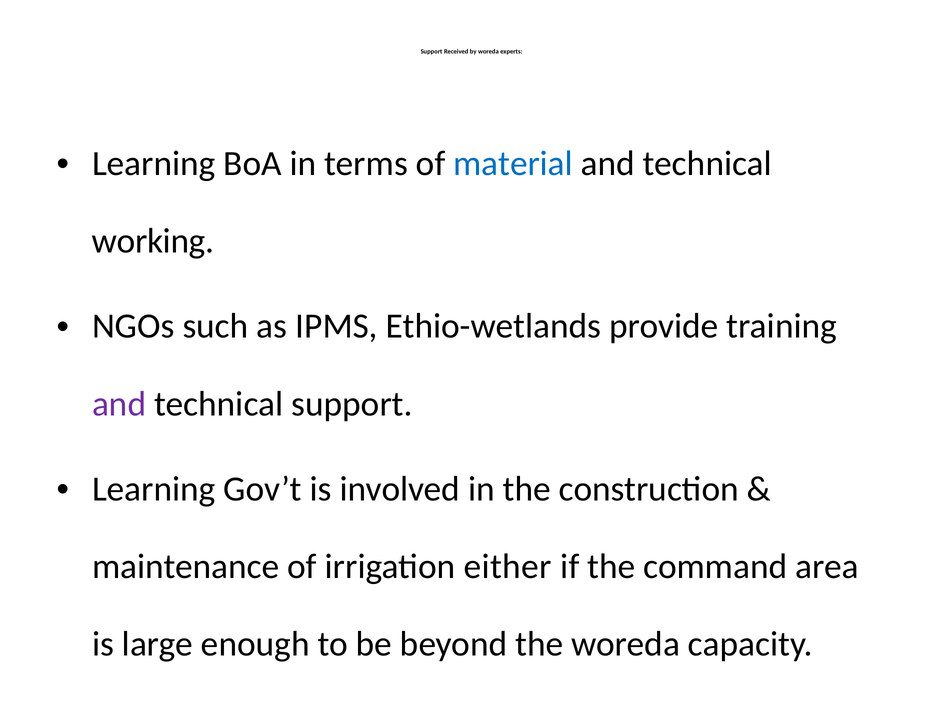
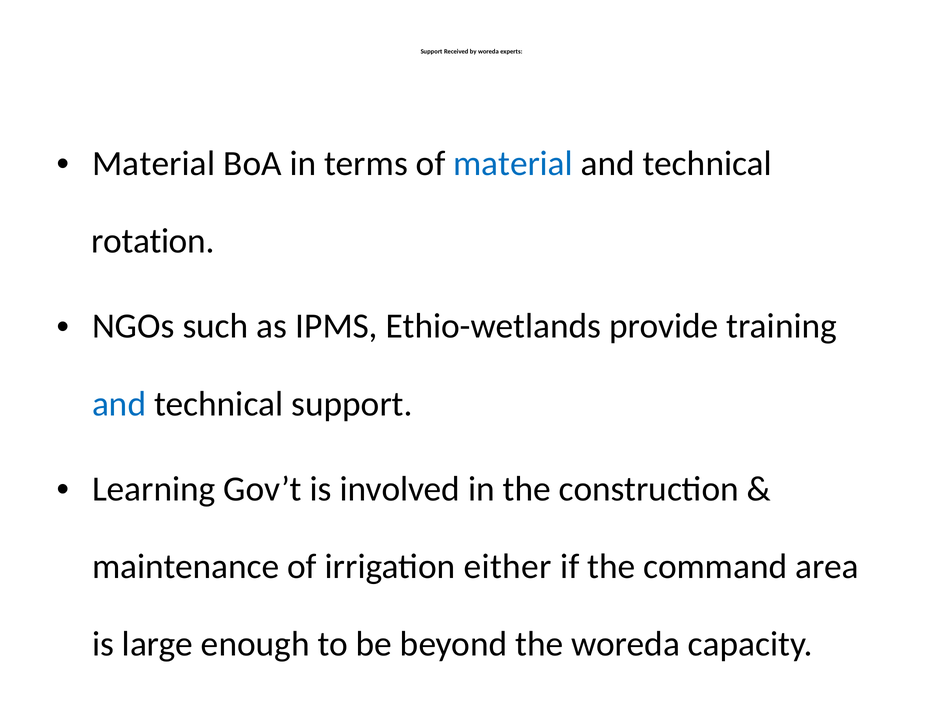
Learning: Learning -> Material (154, 163)
working: working -> rotation (153, 241)
and colour: purple -> blue (119, 404)
